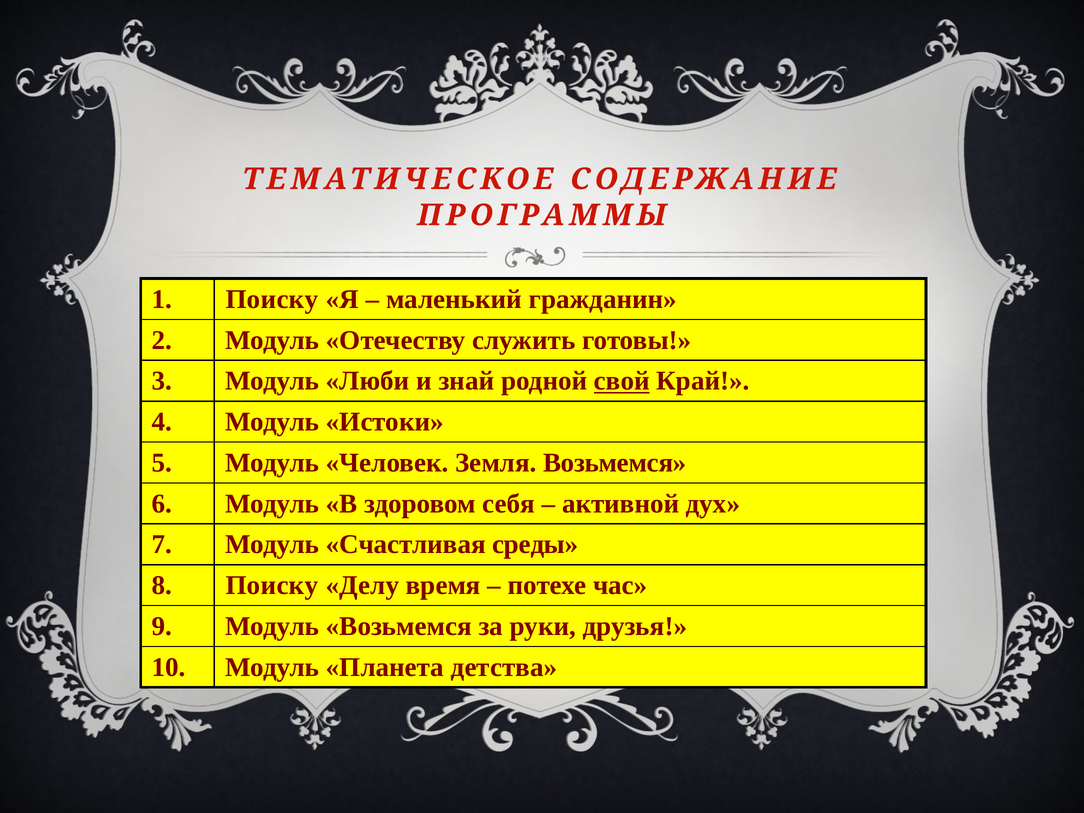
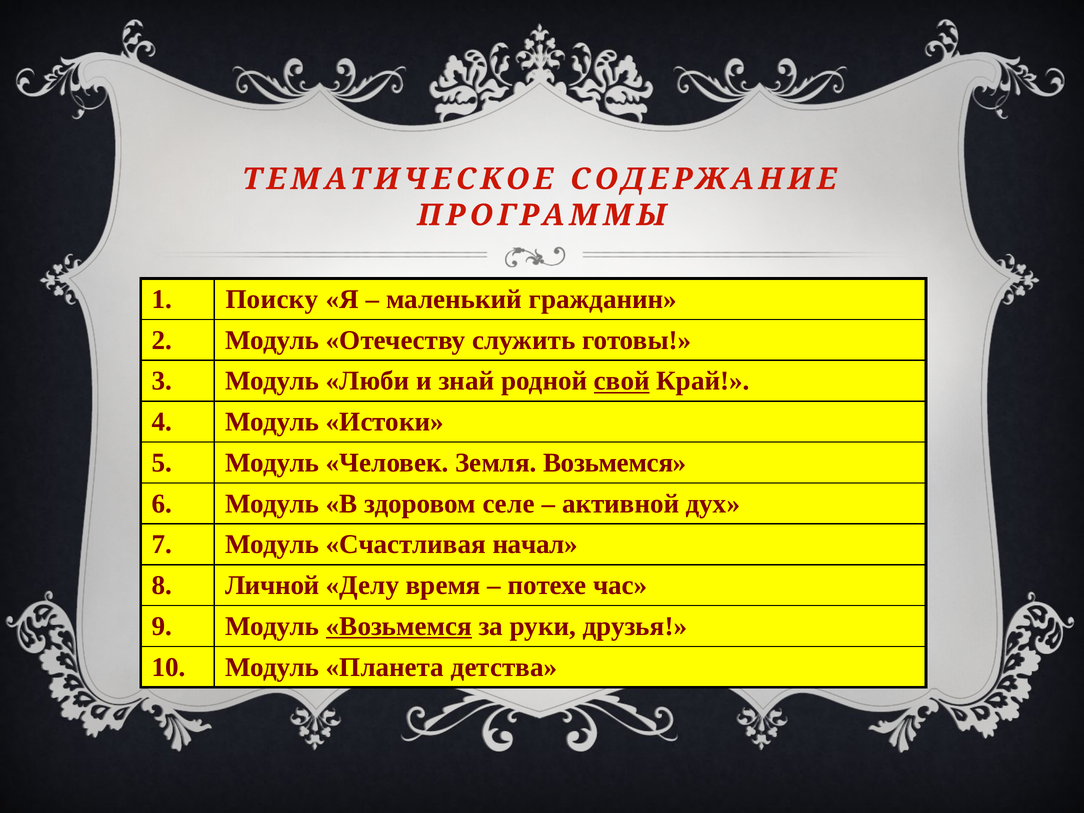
себя: себя -> селе (509, 504)
среды: среды -> начал (535, 544)
8 Поиску: Поиску -> Личной (272, 585)
Возьмемся underline: none -> present (399, 626)
